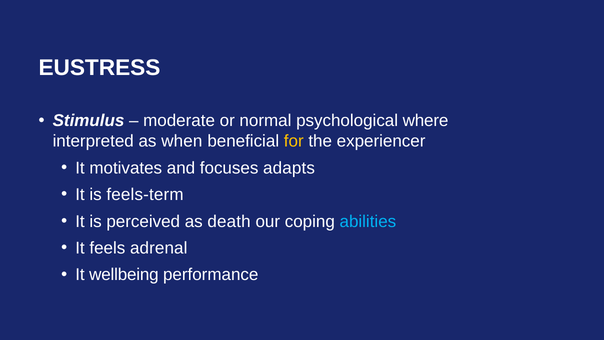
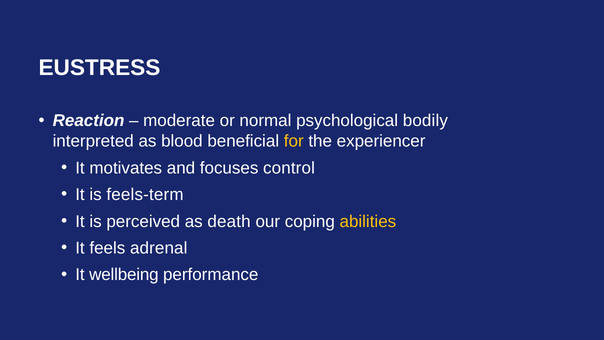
Stimulus: Stimulus -> Reaction (89, 121)
where: where -> bodily (425, 121)
when: when -> blood (182, 141)
adapts: adapts -> control (289, 168)
abilities colour: light blue -> yellow (368, 221)
